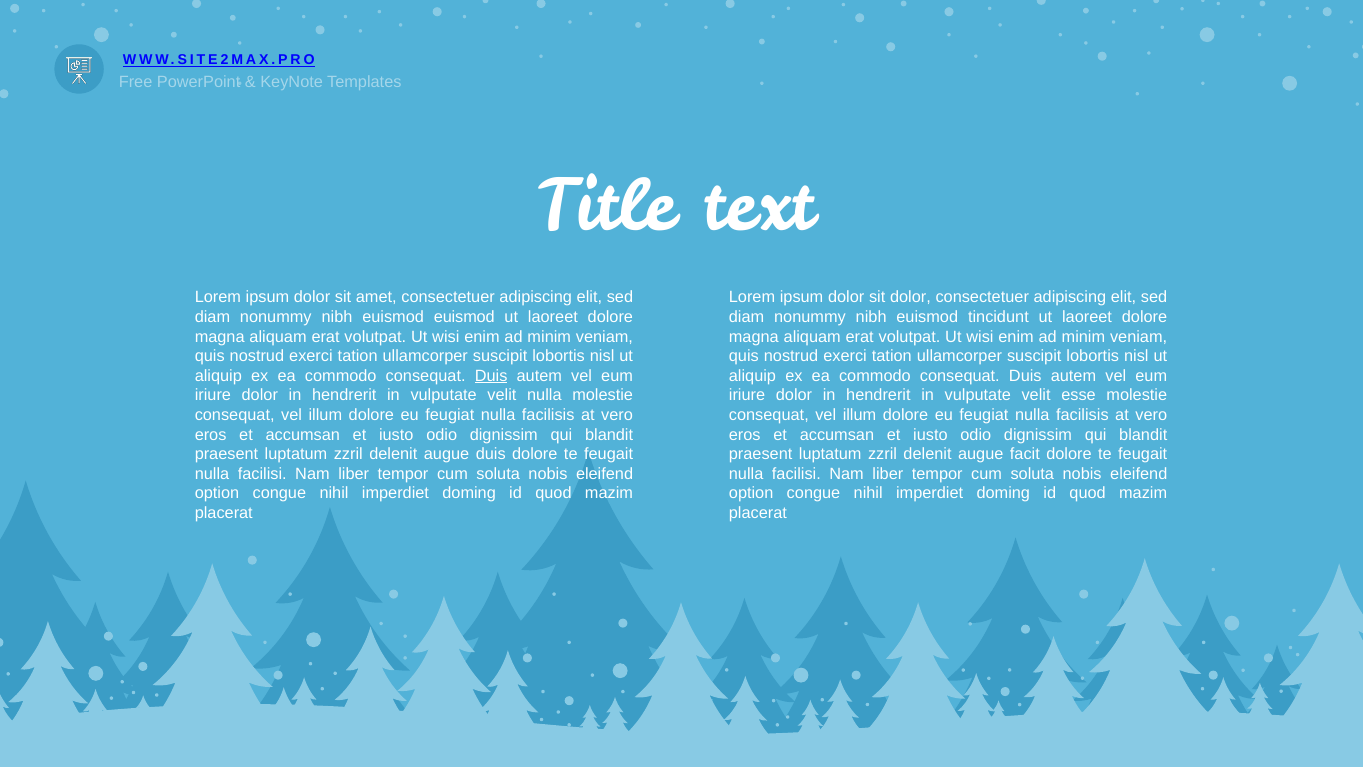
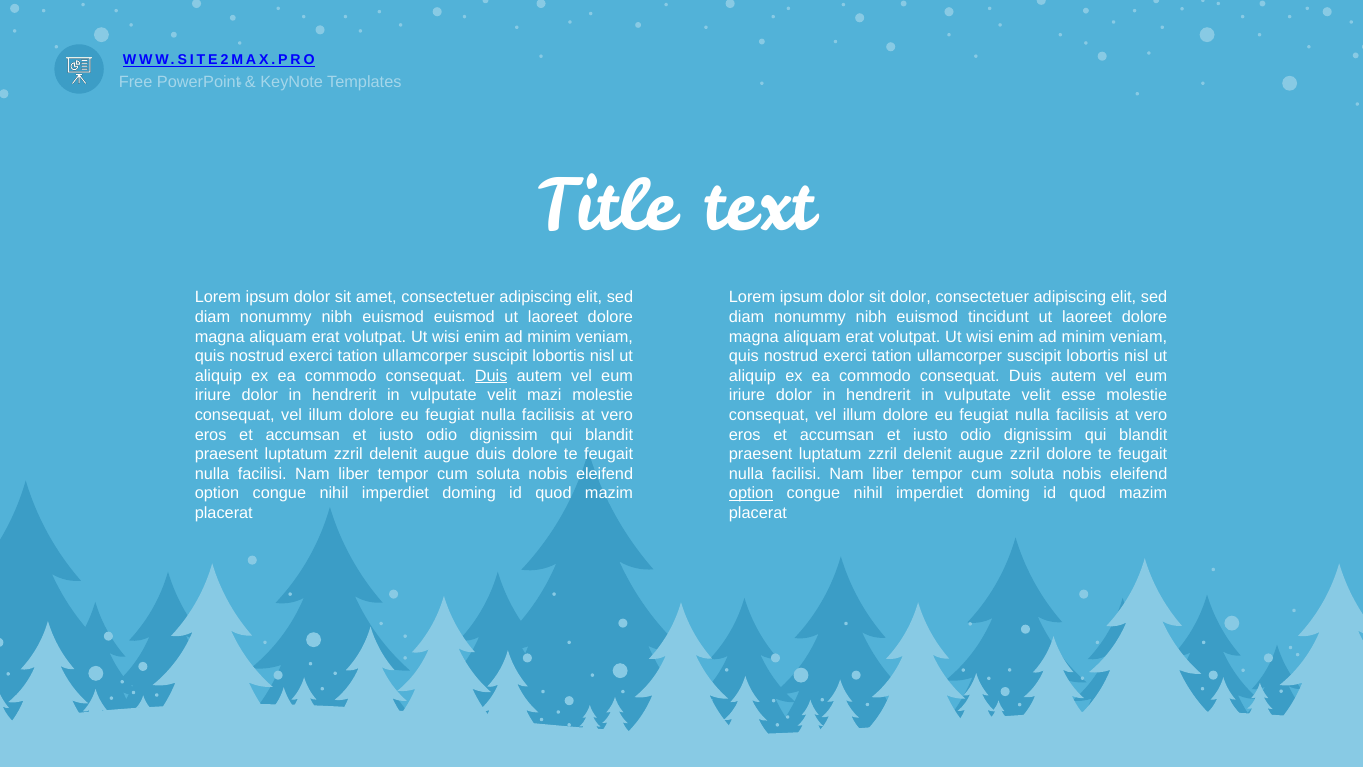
velit nulla: nulla -> mazi (544, 395)
augue facit: facit -> zzril (1025, 454)
option underline: none -> present (751, 493)
